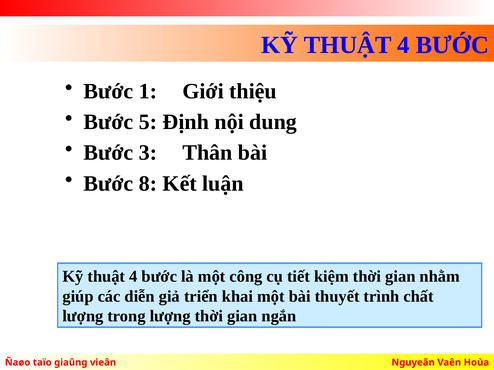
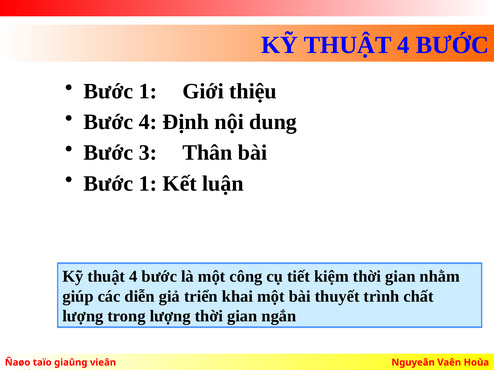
Bước 5: 5 -> 4 (148, 122)
8: 8 -> 1 (148, 184)
